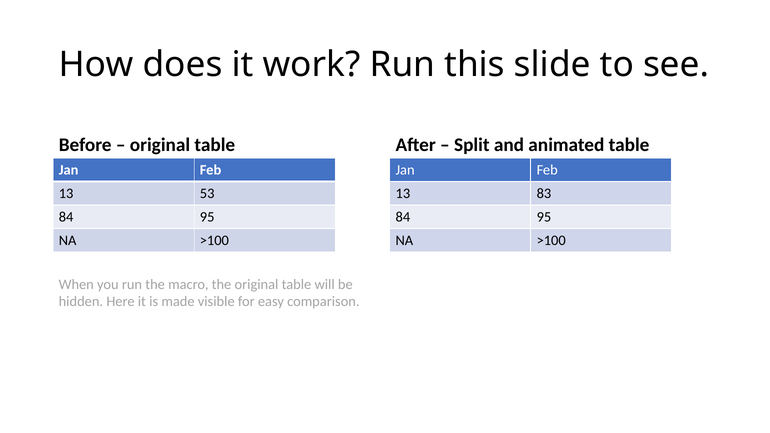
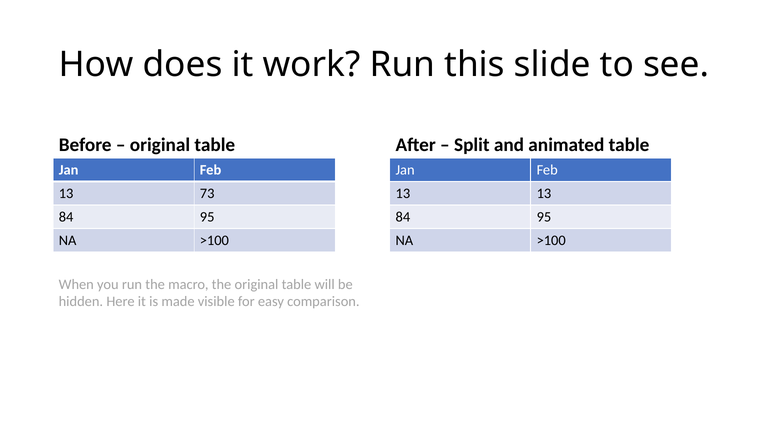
53: 53 -> 73 (207, 194)
13 83: 83 -> 13 (544, 194)
